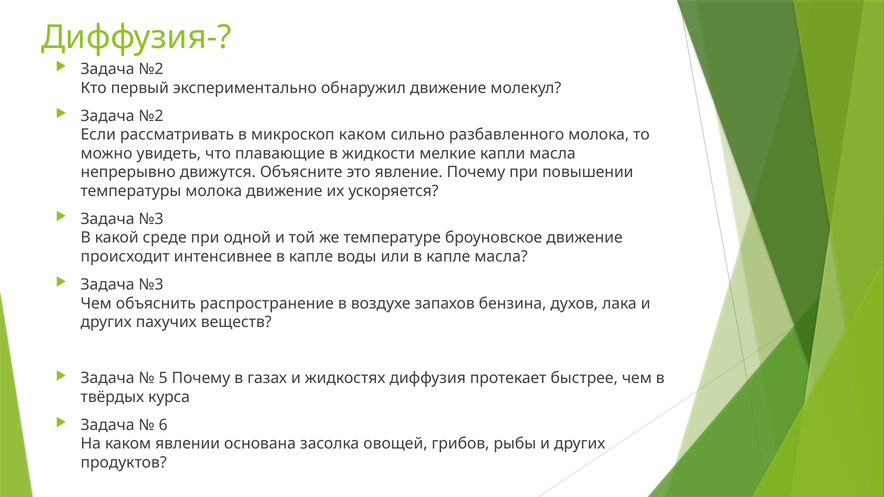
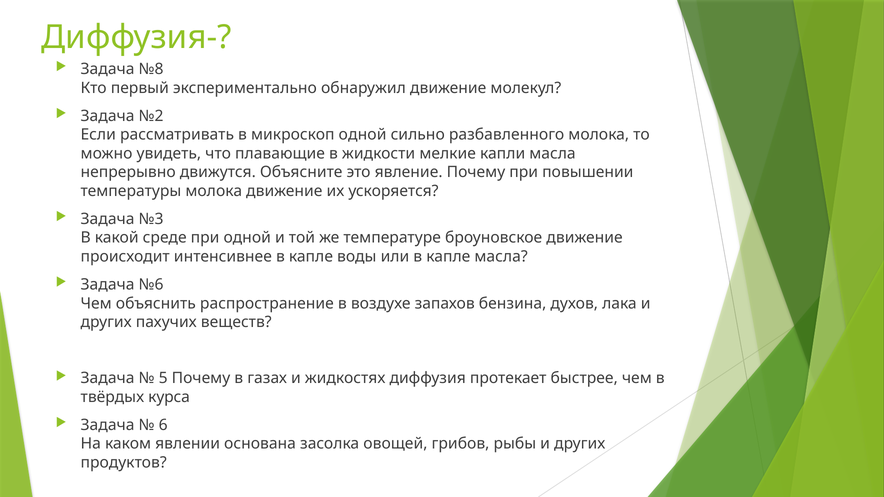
№2: №2 -> №8 (151, 69)
микроскоп каком: каком -> одной (363, 135)
№3: №3 -> №6 (151, 285)
